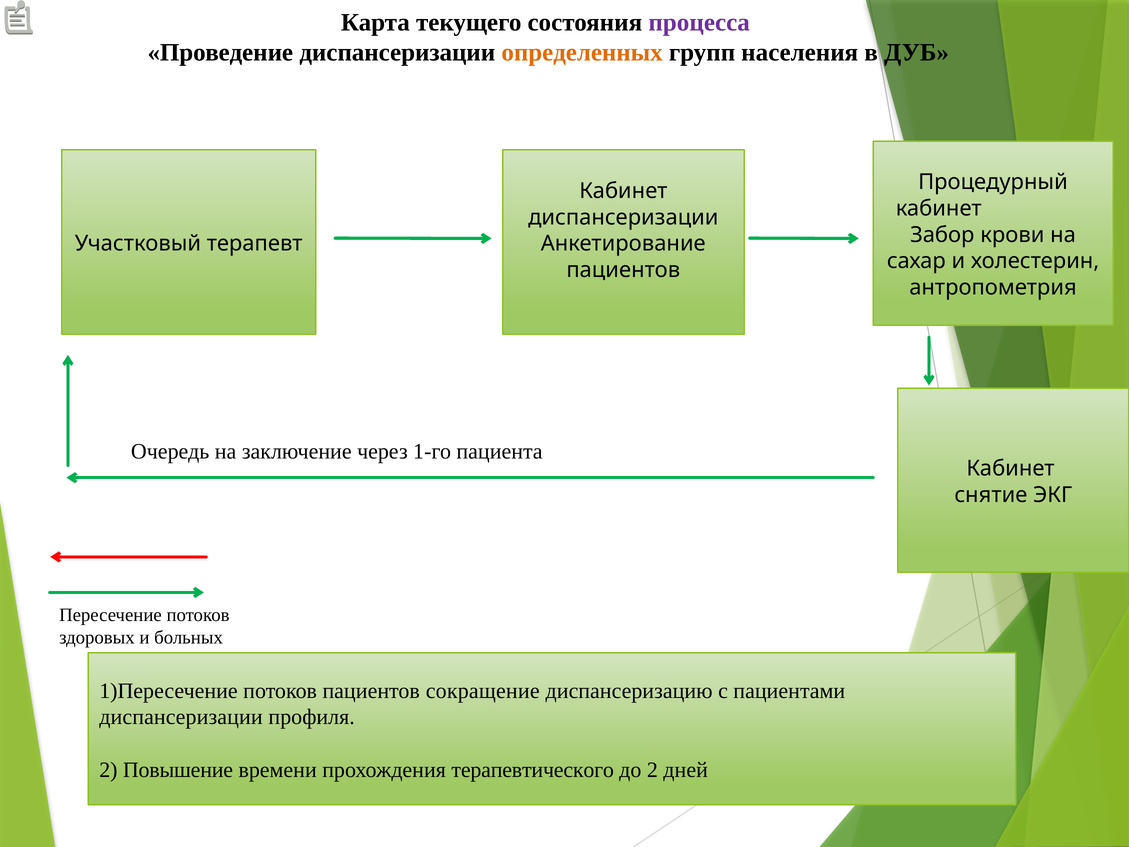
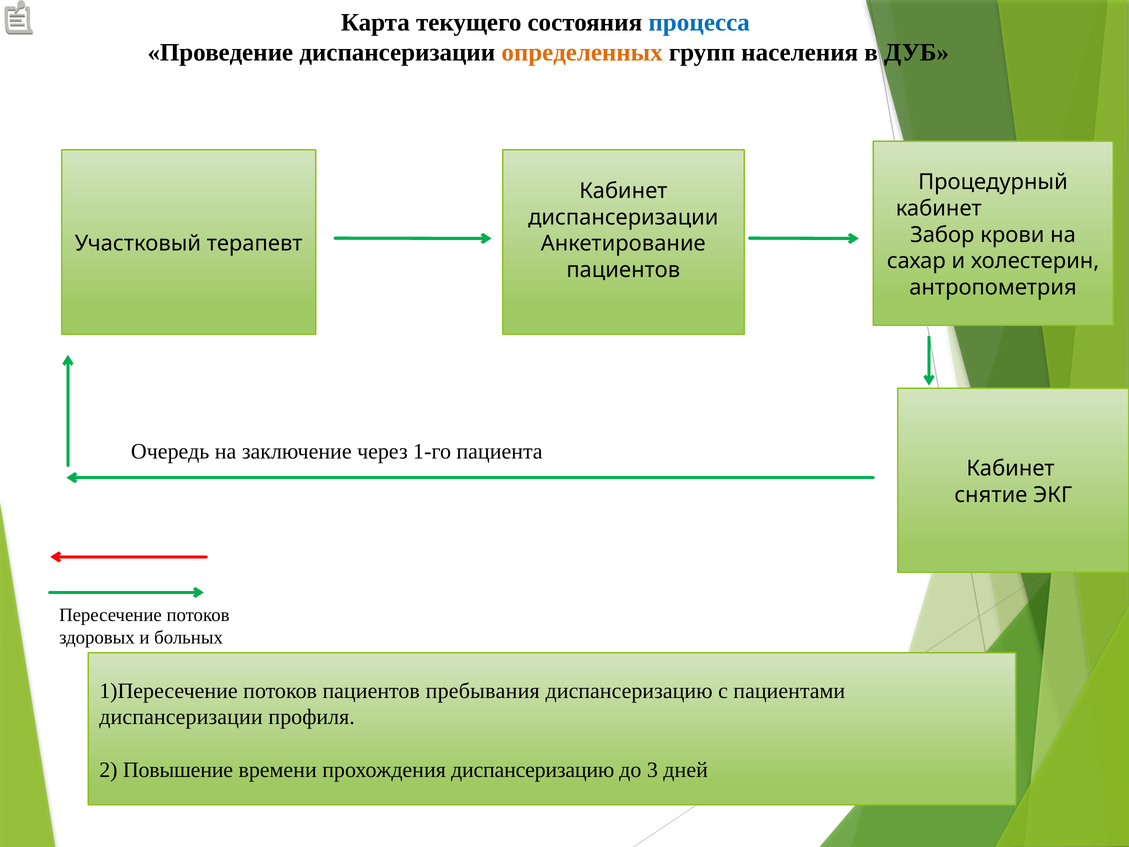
процесса colour: purple -> blue (699, 22)
сокращение: сокращение -> пребывания (483, 691)
прохождения терапевтического: терапевтического -> диспансеризацию (533, 770)
до 2: 2 -> 3 (652, 770)
